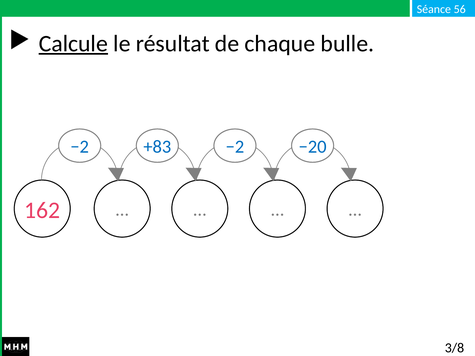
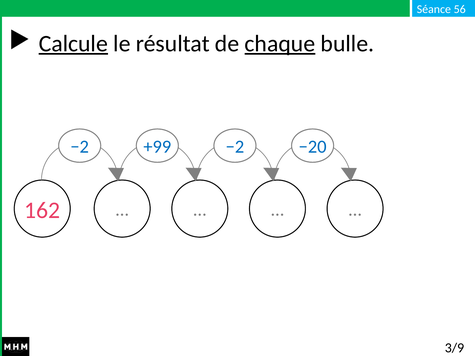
chaque underline: none -> present (280, 44)
+83: +83 -> +99 (157, 147)
3/8: 3/8 -> 3/9 (454, 348)
